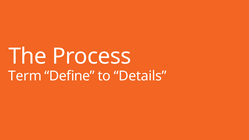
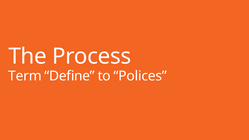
Details: Details -> Polices (140, 76)
